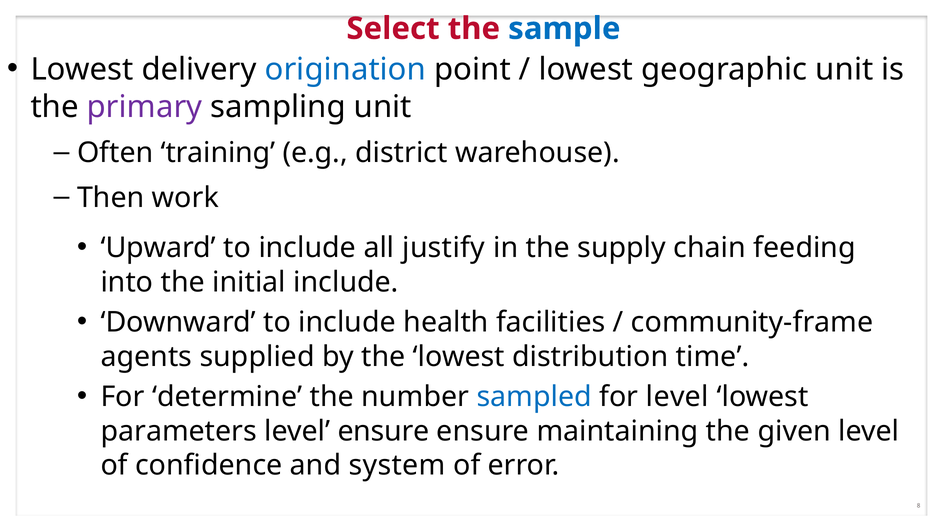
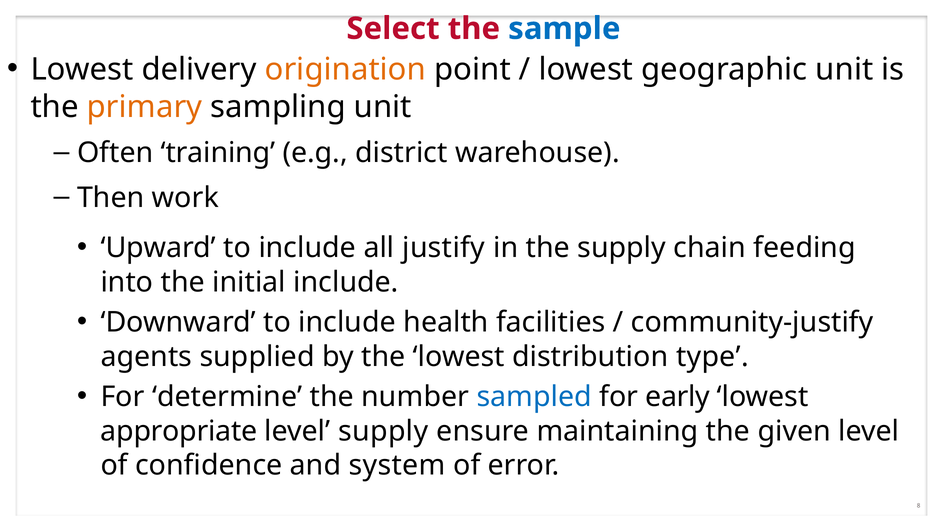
origination colour: blue -> orange (345, 69)
primary colour: purple -> orange (145, 107)
community-frame: community-frame -> community-justify (752, 322)
time: time -> type (712, 356)
for level: level -> early (678, 396)
parameters: parameters -> appropriate (179, 431)
level ensure: ensure -> supply (383, 431)
